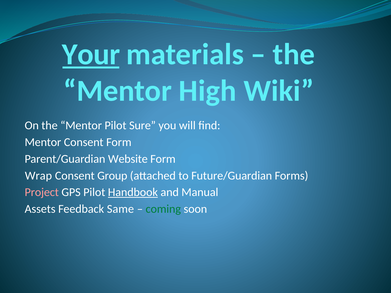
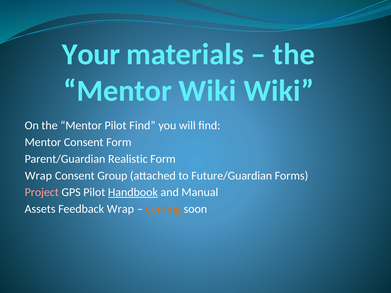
Your underline: present -> none (91, 55)
Mentor High: High -> Wiki (208, 91)
Pilot Sure: Sure -> Find (142, 126)
Website: Website -> Realistic (128, 159)
Feedback Same: Same -> Wrap (120, 209)
coming colour: green -> orange (163, 209)
